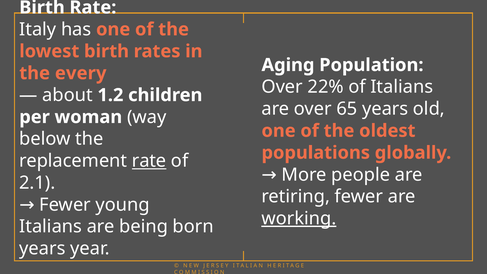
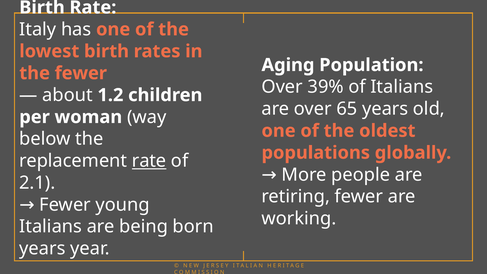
the every: every -> fewer (81, 73)
22%: 22% -> 39% (326, 87)
working underline: present -> none (299, 218)
